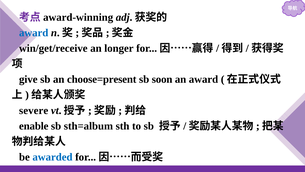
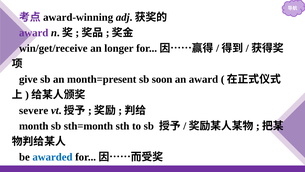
award colour: blue -> purple (34, 33)
choose=present: choose=present -> month=present (102, 79)
enable: enable -> month (34, 126)
sth=album: sth=album -> sth=month (88, 126)
